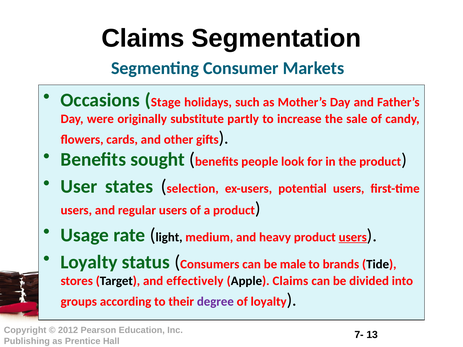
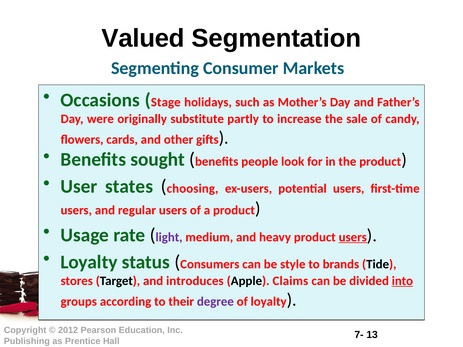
Claims: Claims -> Valued (143, 38)
selection: selection -> choosing (193, 189)
light colour: black -> purple (169, 237)
male: male -> style (293, 264)
effectively: effectively -> introduces (195, 281)
into underline: none -> present (402, 281)
